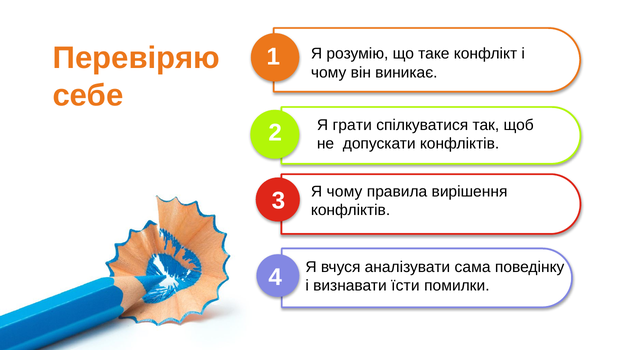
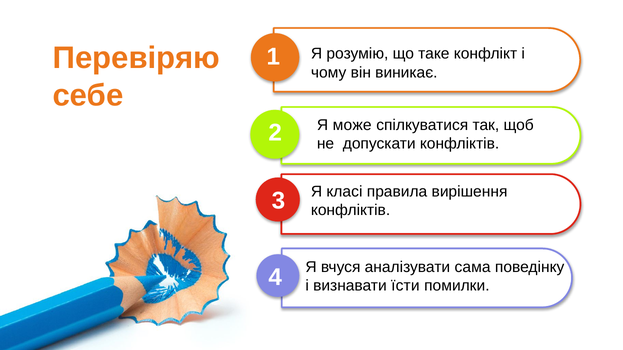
грати: грати -> може (352, 125)
Я чому: чому -> класі (345, 192)
